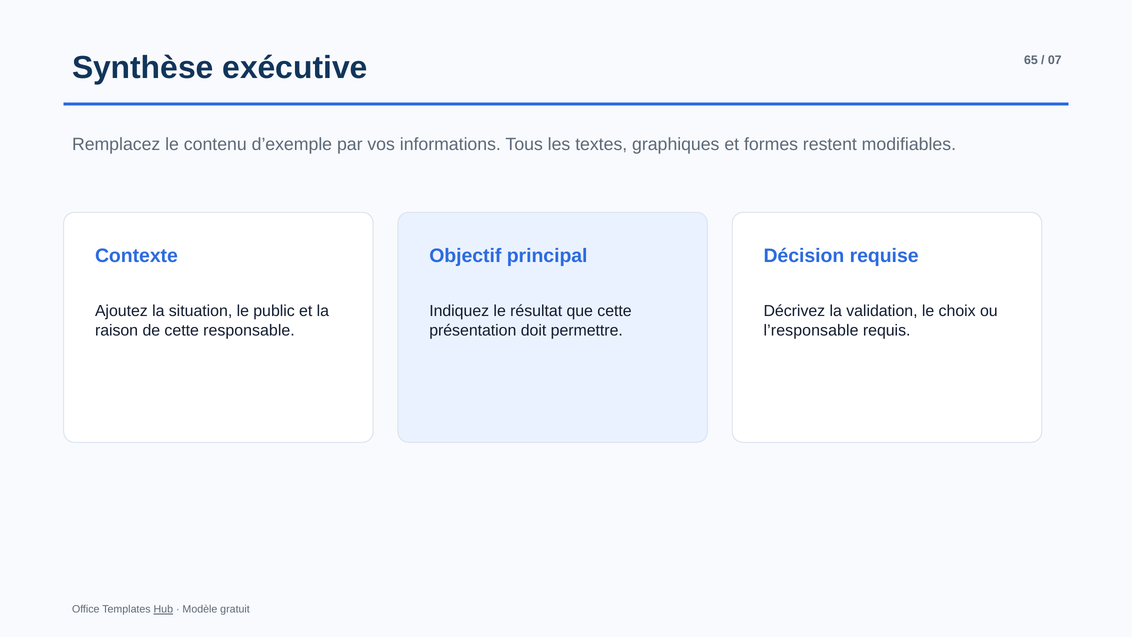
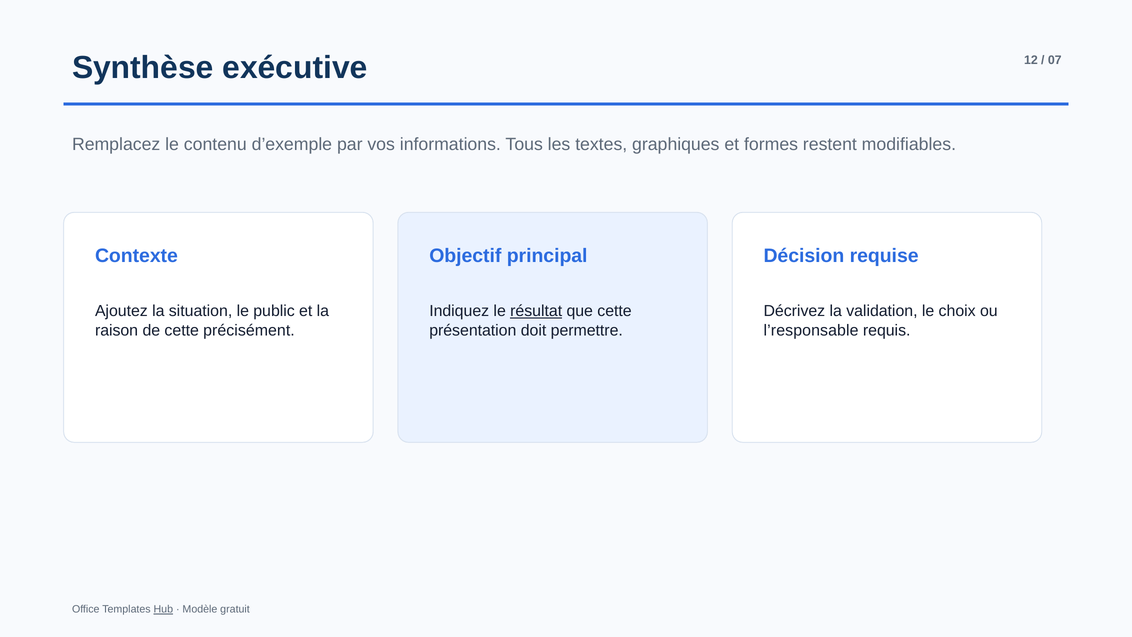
65: 65 -> 12 (1031, 60)
résultat underline: none -> present (536, 311)
responsable: responsable -> précisément (249, 330)
